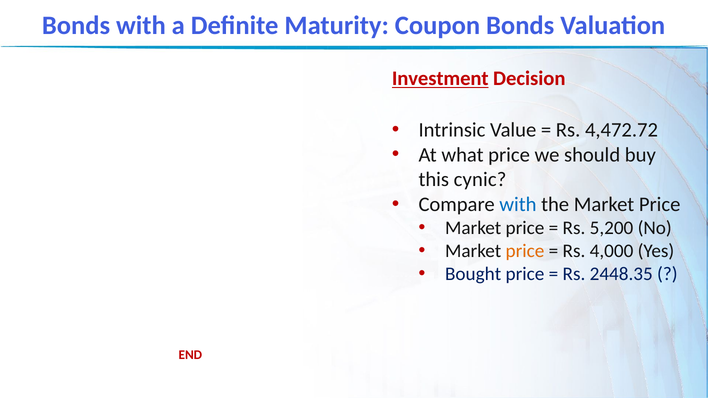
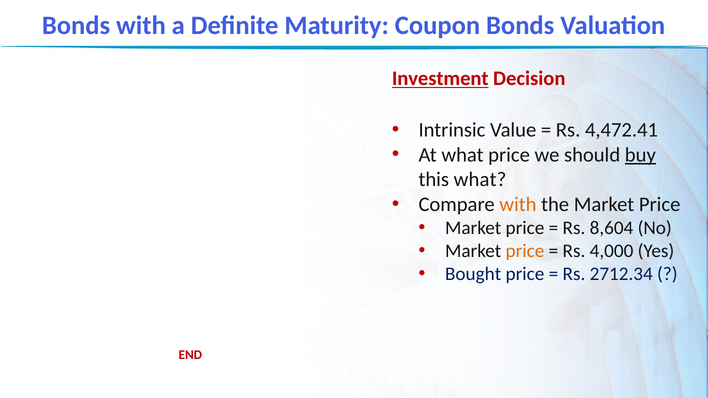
4,472.72: 4,472.72 -> 4,472.41 (622, 130)
buy underline: none -> present (640, 155)
this cynic: cynic -> what (480, 180)
with colour: blue -> orange (518, 204)
5,200: 5,200 -> 8,604 (612, 228)
2448.35: 2448.35 -> 2712.34 (621, 274)
